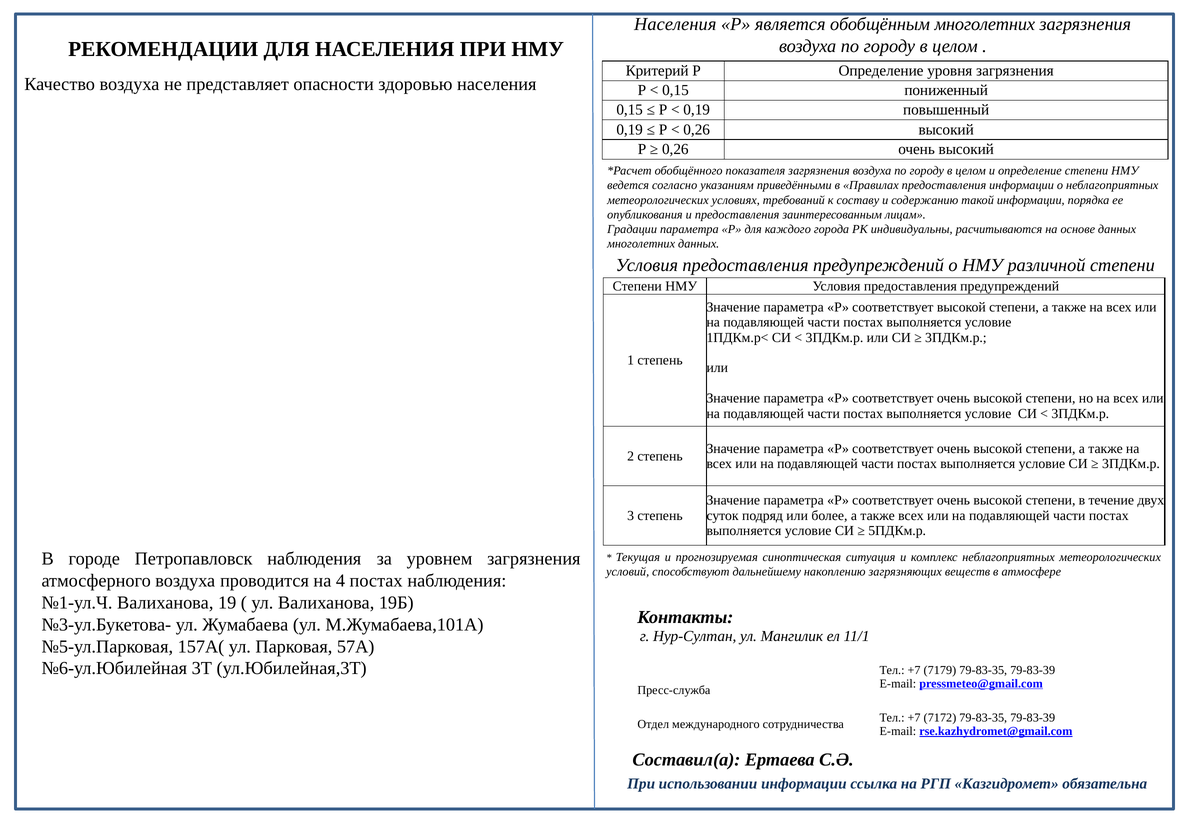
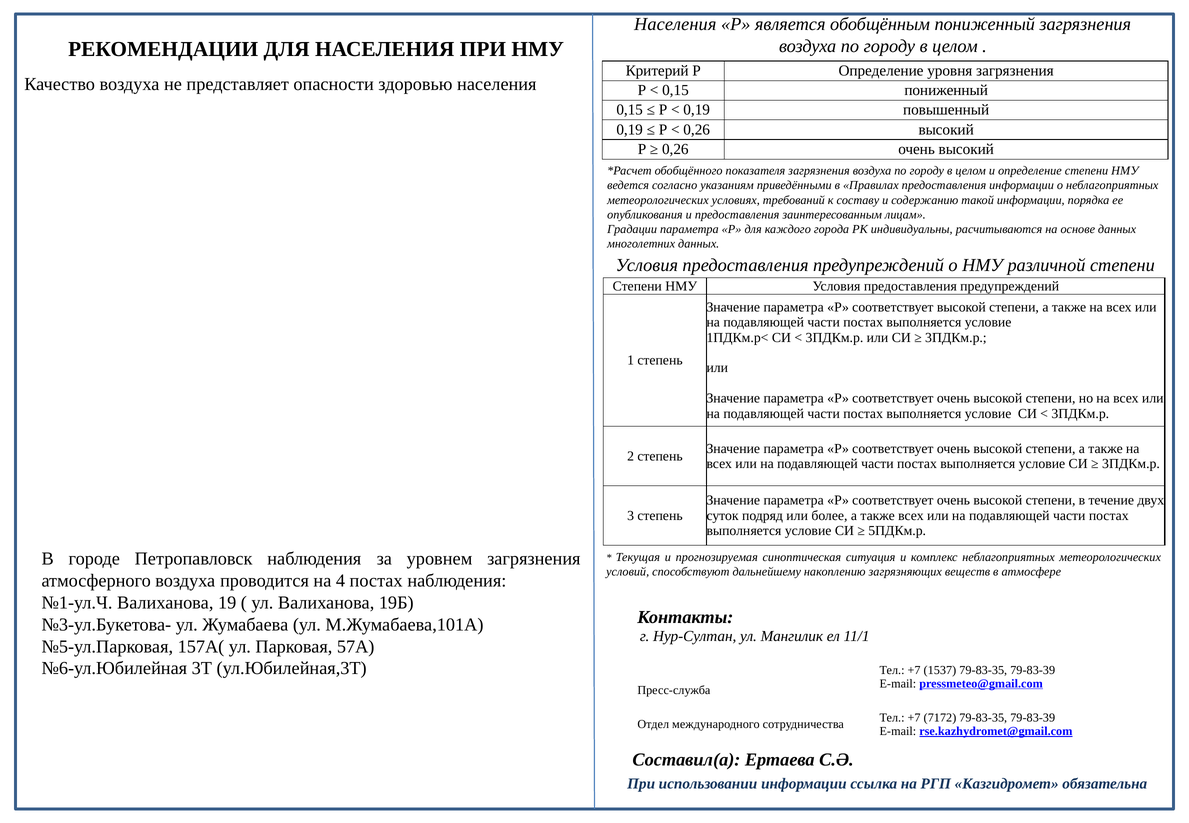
обобщённым многолетних: многолетних -> пониженный (985, 24)
7179: 7179 -> 1537 (940, 670)
